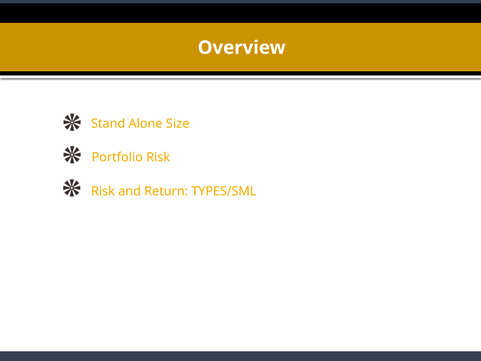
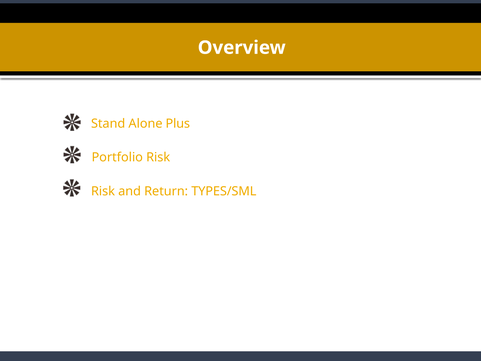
Size: Size -> Plus (178, 124)
